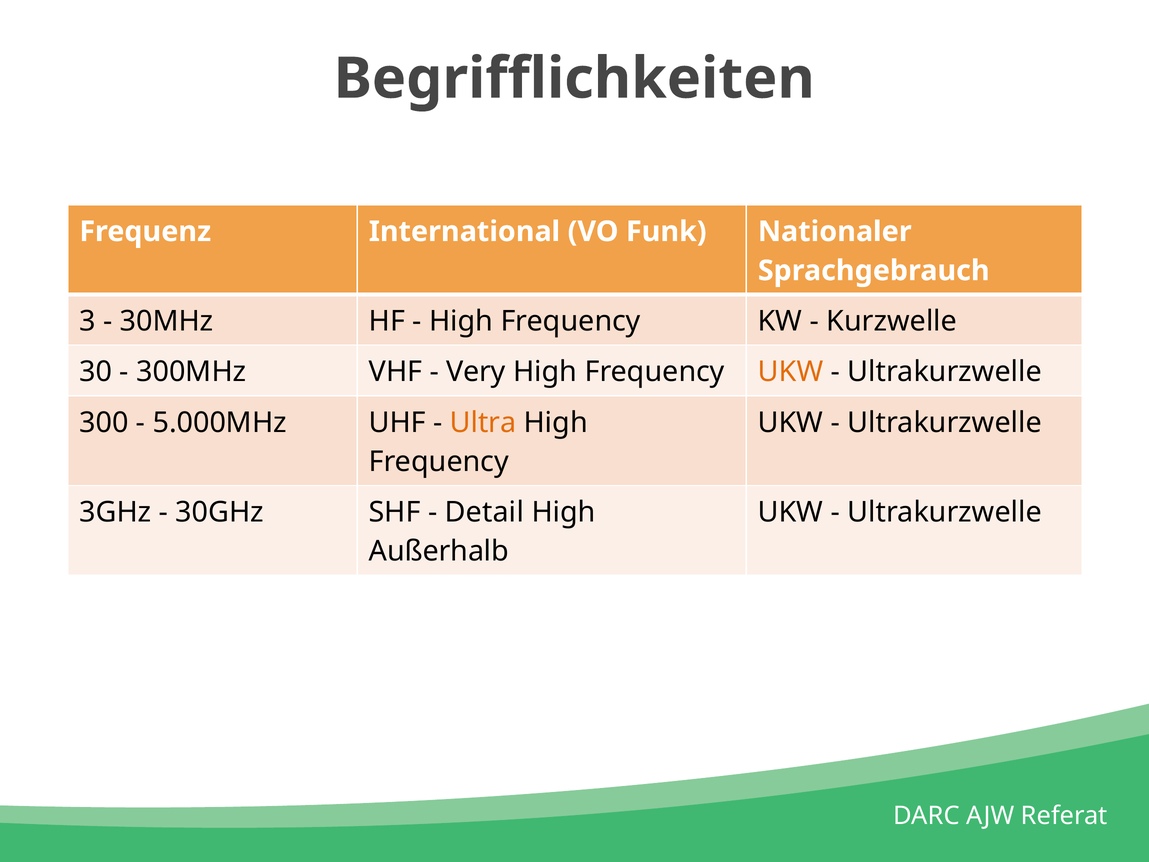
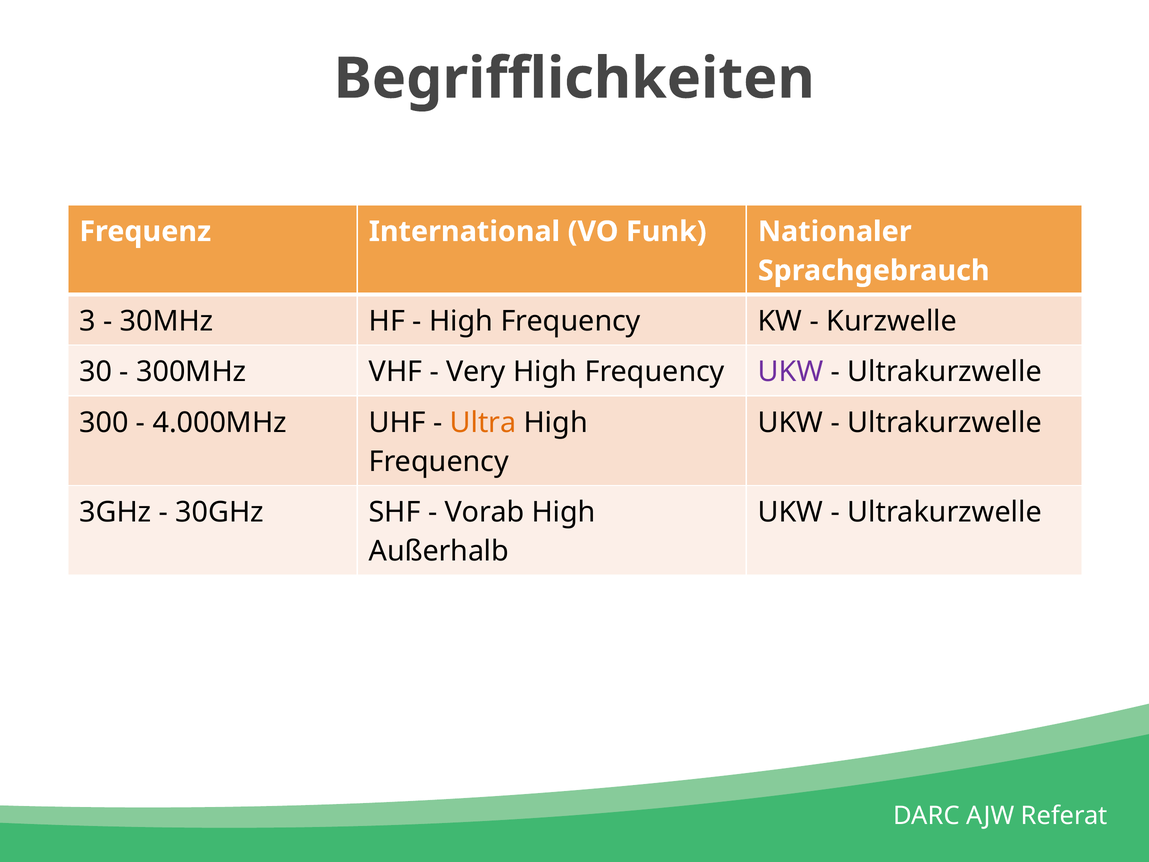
UKW colour: orange -> purple (791, 372)
5.000MHz: 5.000MHz -> 4.000MHz (220, 422)
Detail: Detail -> Vorab (485, 512)
